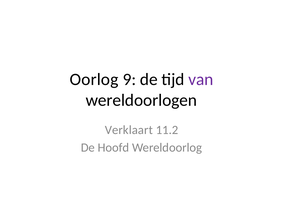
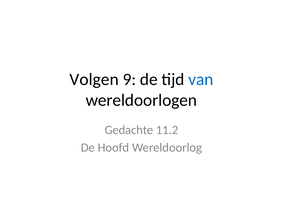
Oorlog: Oorlog -> Volgen (94, 80)
van colour: purple -> blue (201, 80)
Verklaart: Verklaart -> Gedachte (129, 130)
